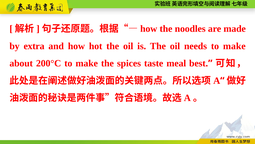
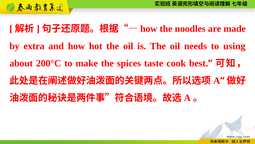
needs to make: make -> using (234, 46)
meal: meal -> cook (176, 63)
